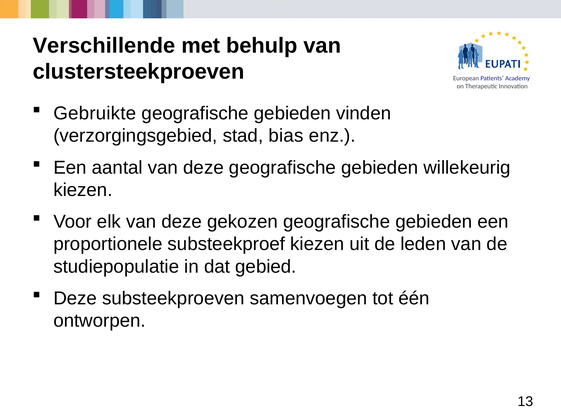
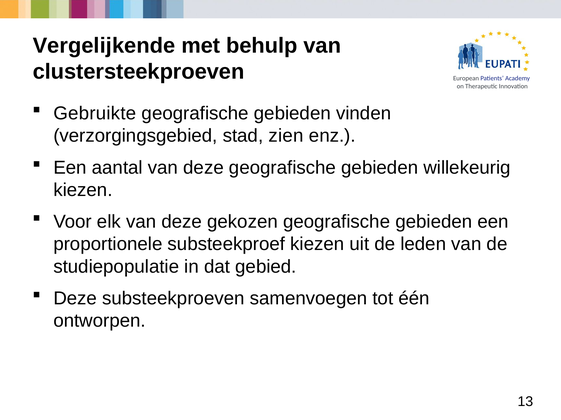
Verschillende: Verschillende -> Vergelijkende (104, 46)
bias: bias -> zien (286, 136)
